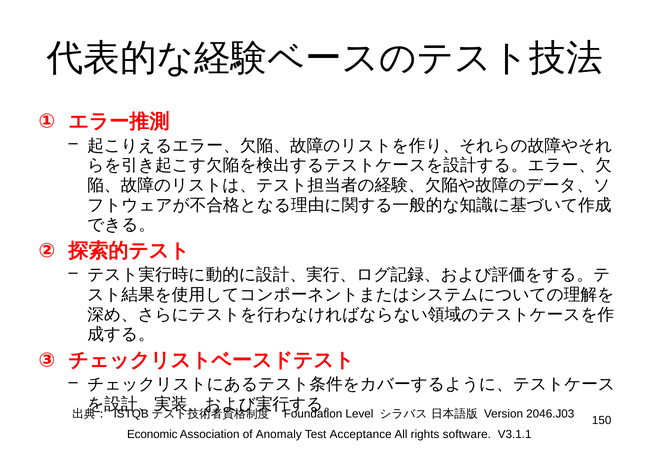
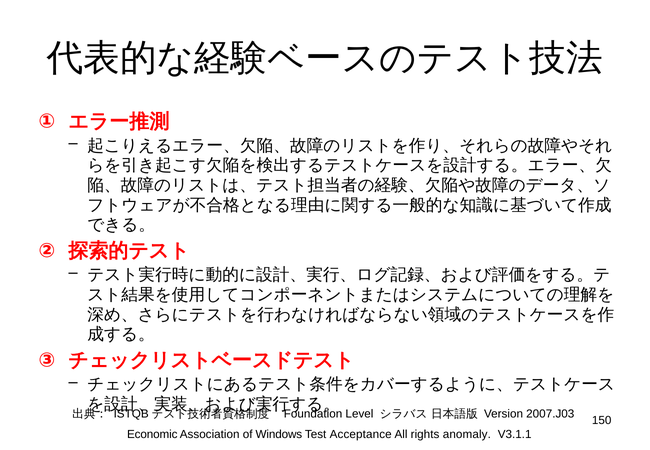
2046.J03: 2046.J03 -> 2007.J03 (550, 414)
Anomaly: Anomaly -> Windows (279, 434)
software: software -> anomaly (467, 434)
